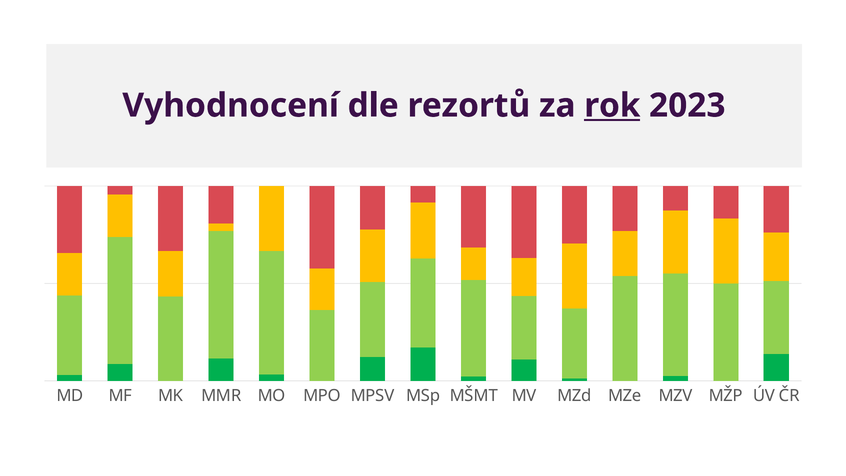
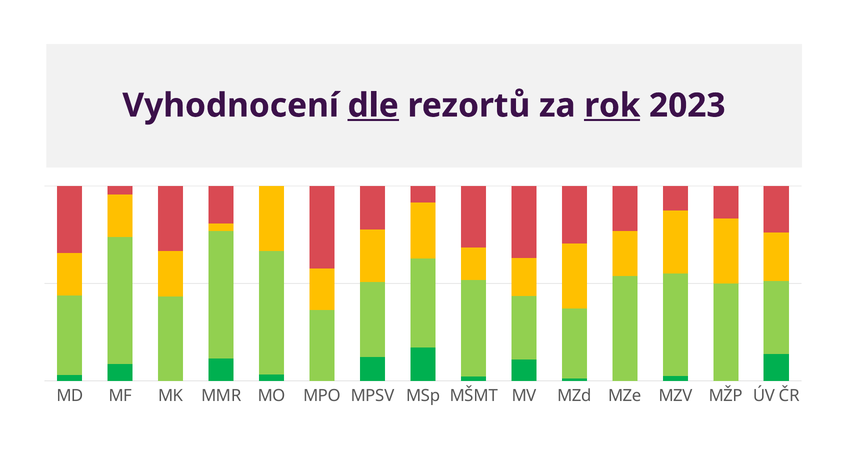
dle underline: none -> present (373, 106)
